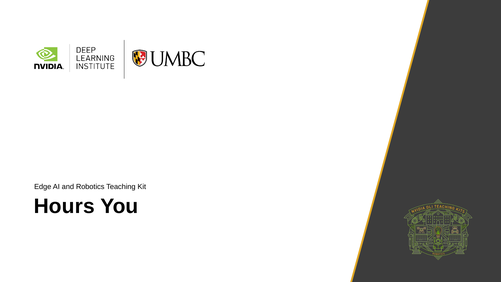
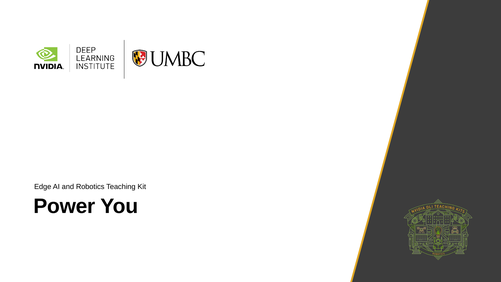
Hours: Hours -> Power (64, 206)
